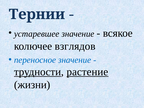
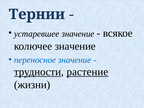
колючее взглядов: взглядов -> значение (75, 46)
